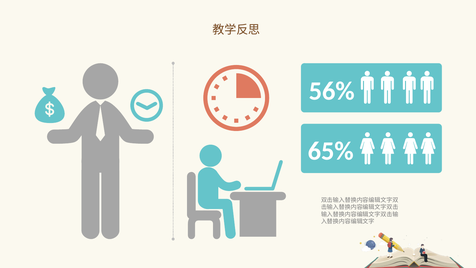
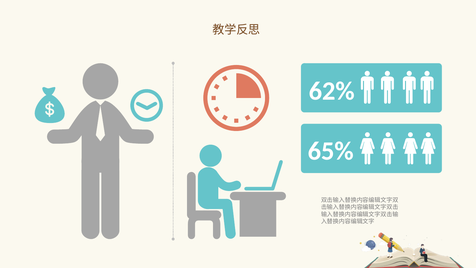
56%: 56% -> 62% (332, 91)
